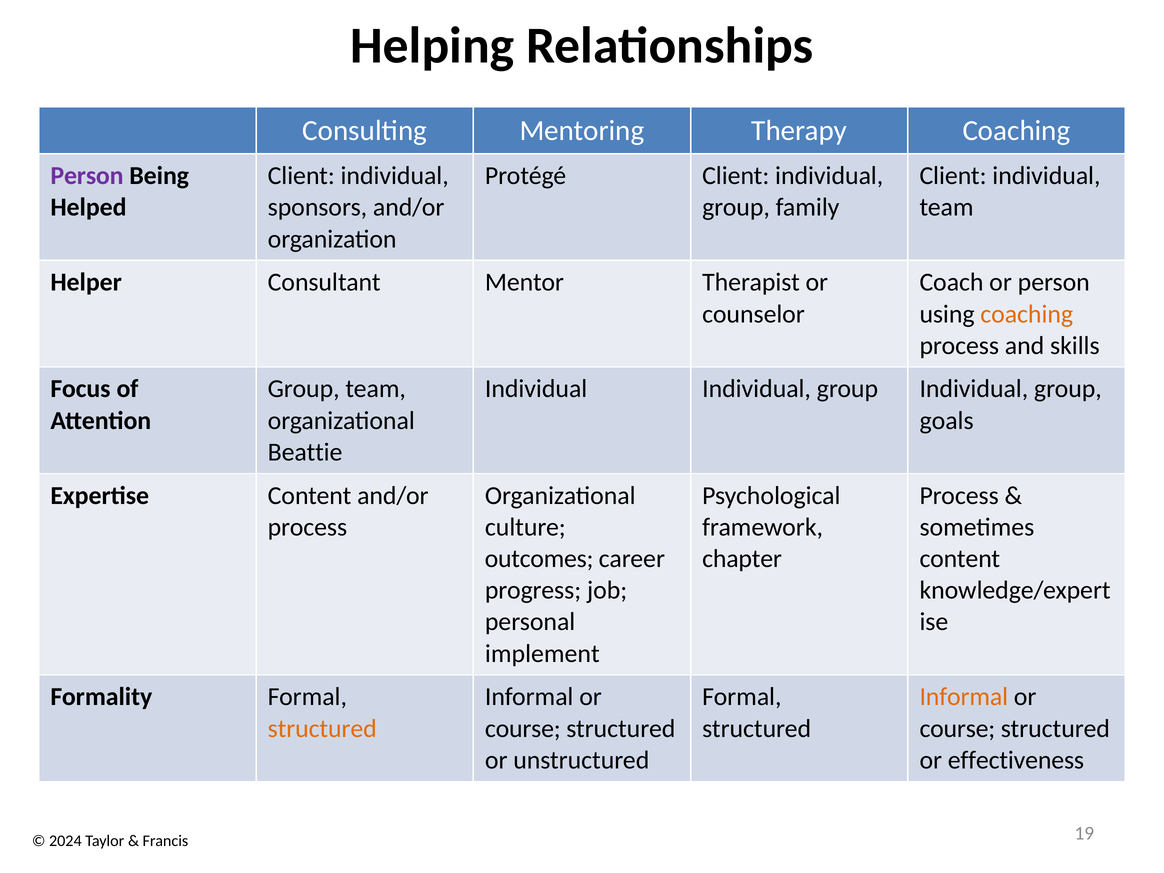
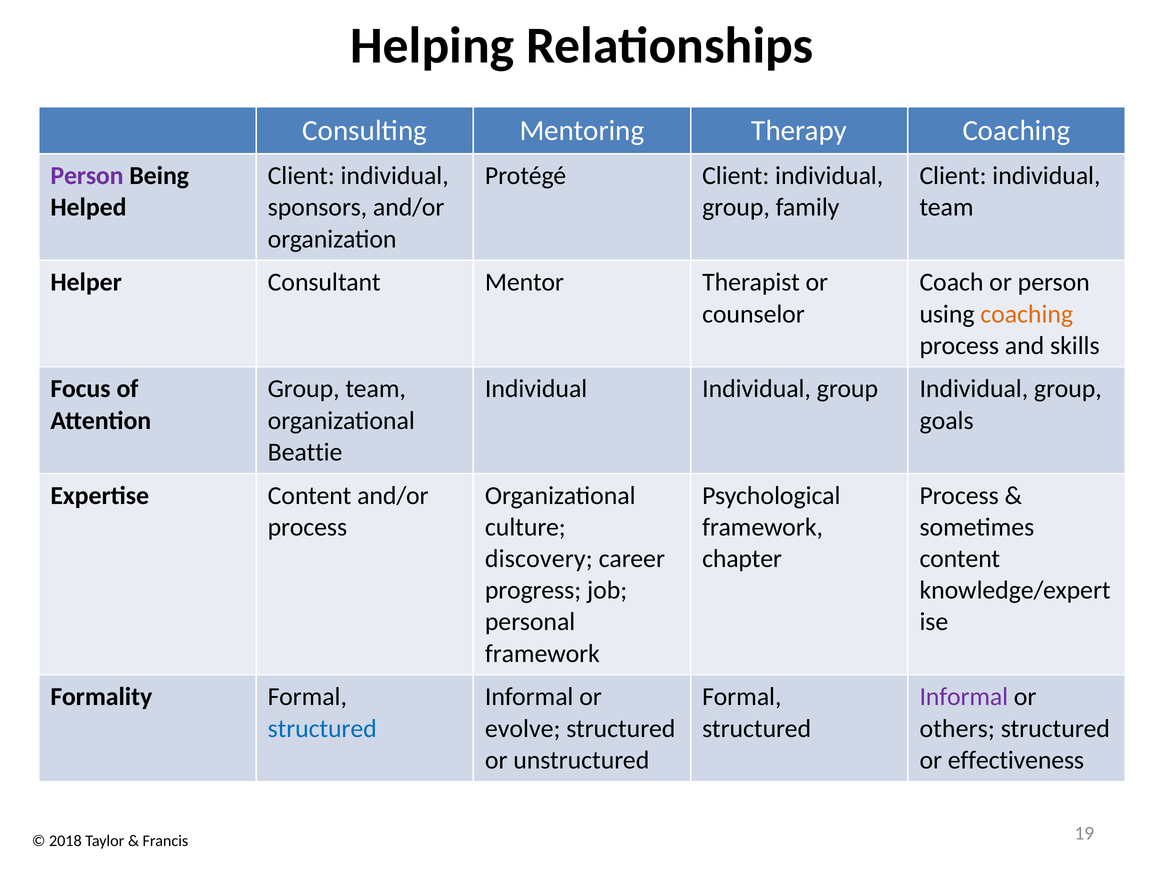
outcomes: outcomes -> discovery (539, 559)
implement: implement -> framework (542, 654)
Informal colour: orange -> purple (964, 697)
structured colour: orange -> blue (322, 729)
course: course -> evolve (523, 729)
course: course -> others (957, 729)
2024: 2024 -> 2018 (65, 841)
